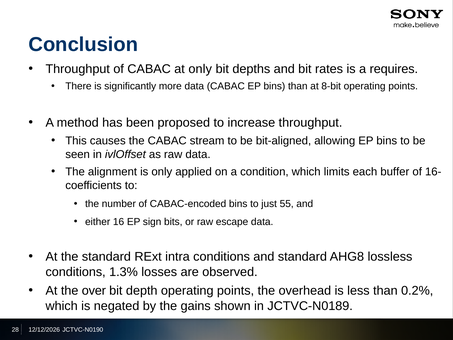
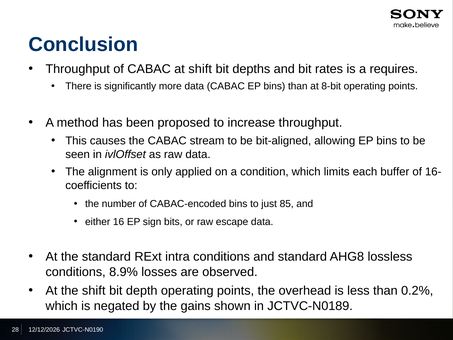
at only: only -> shift (200, 69)
55: 55 -> 85 (287, 204)
1.3%: 1.3% -> 8.9% (124, 272)
the over: over -> shift (94, 291)
